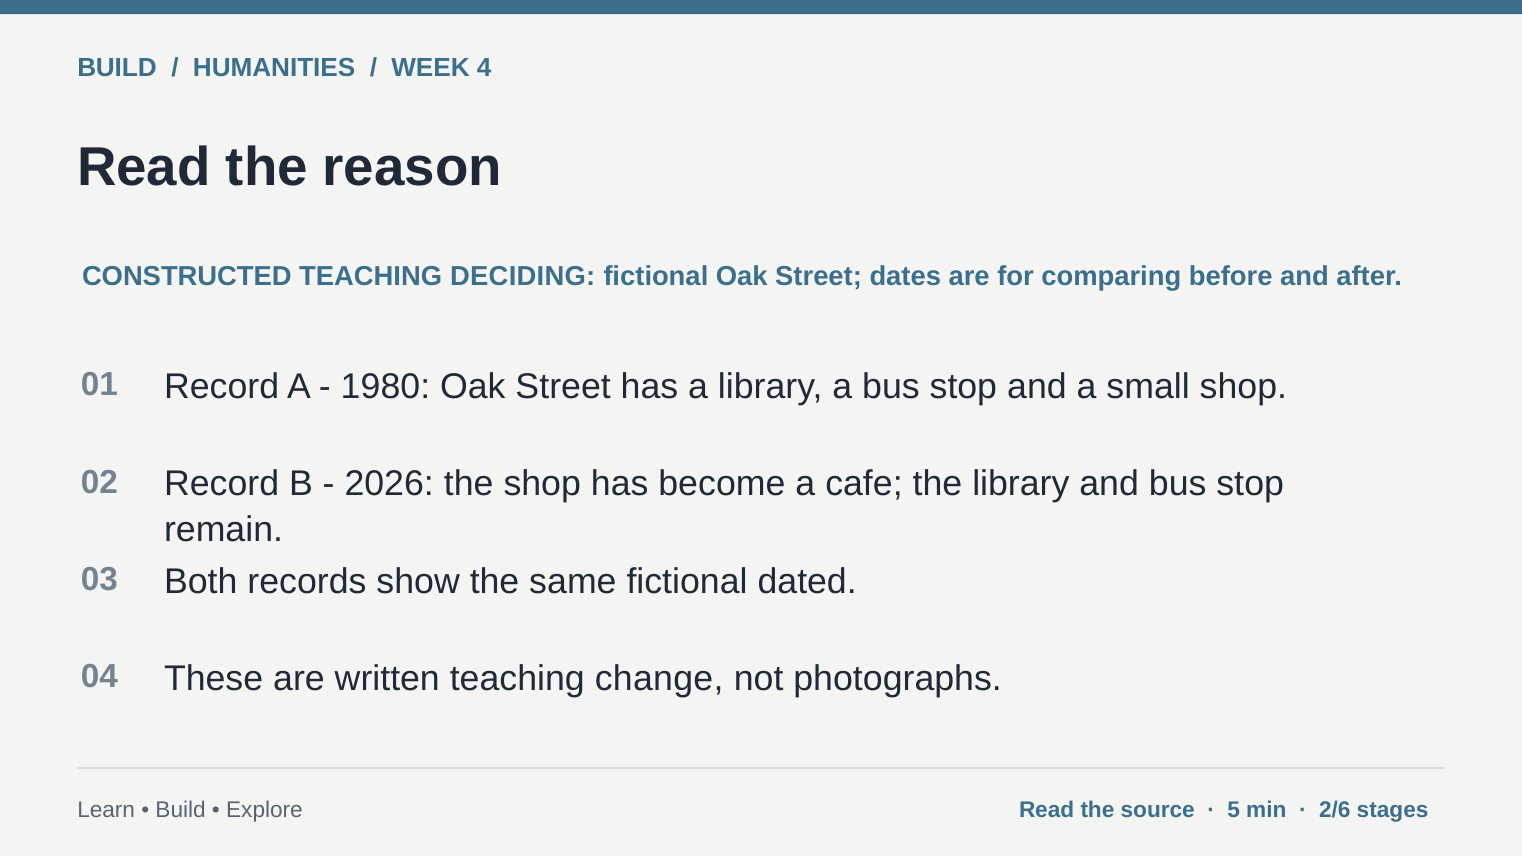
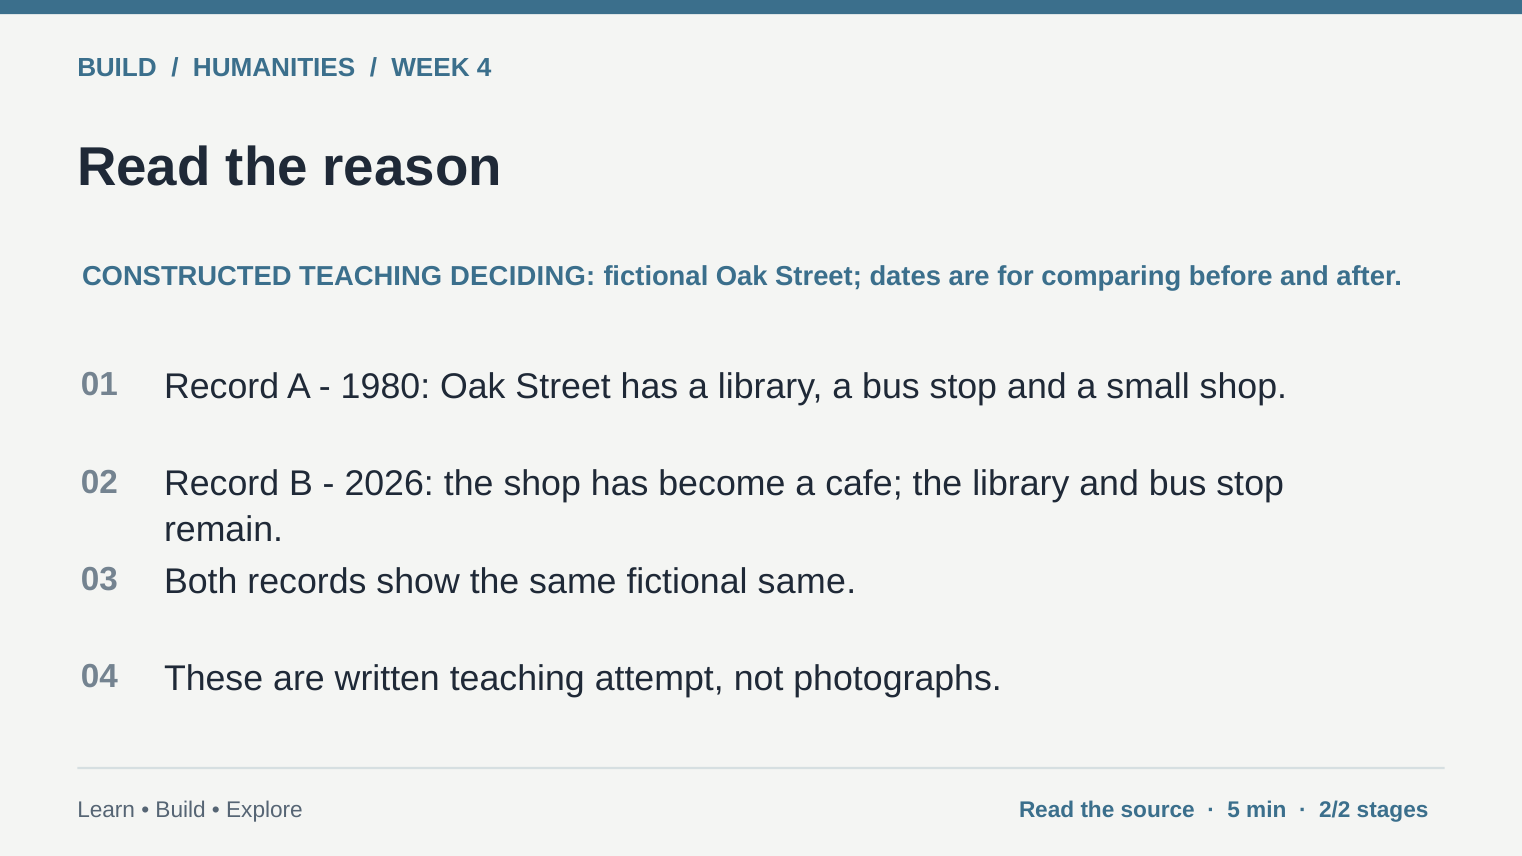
fictional dated: dated -> same (807, 581)
change: change -> attempt (659, 679)
2/6: 2/6 -> 2/2 (1335, 810)
